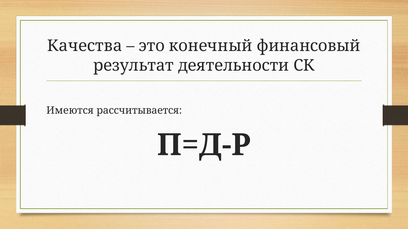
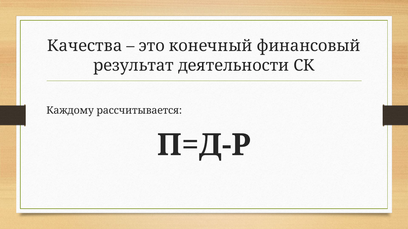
Имеются: Имеются -> Каждому (70, 111)
